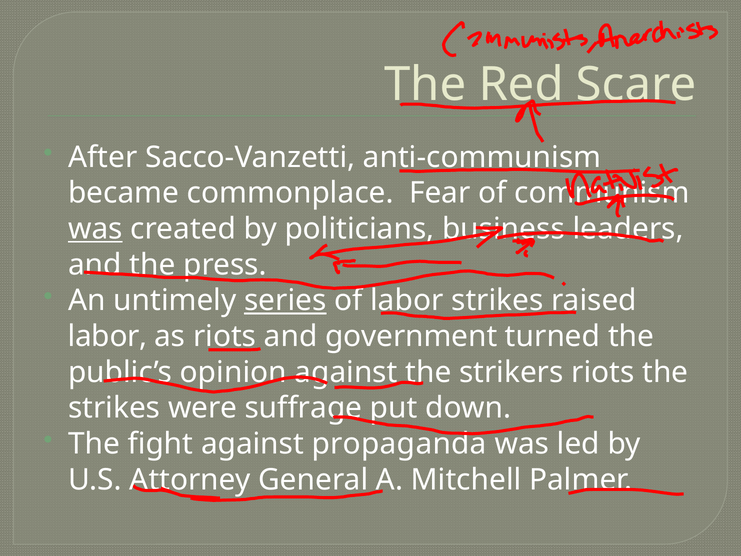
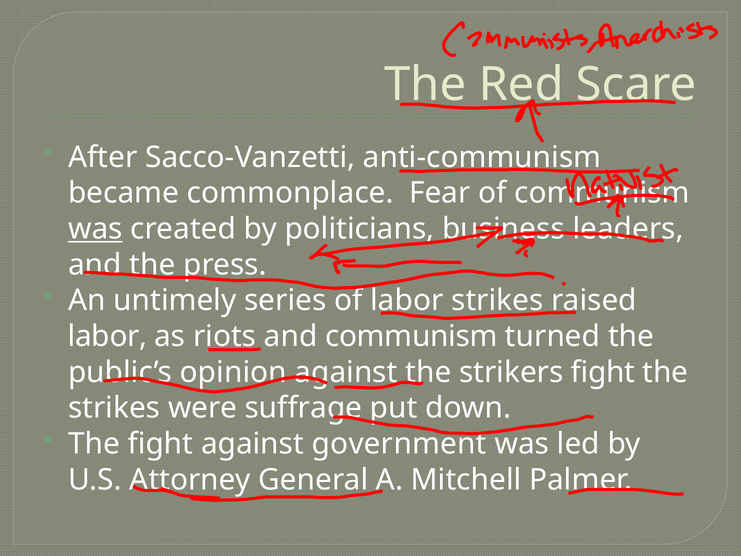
series underline: present -> none (285, 300)
and government: government -> communism (411, 336)
strikers riots: riots -> fight (603, 372)
propaganda: propaganda -> government (399, 444)
